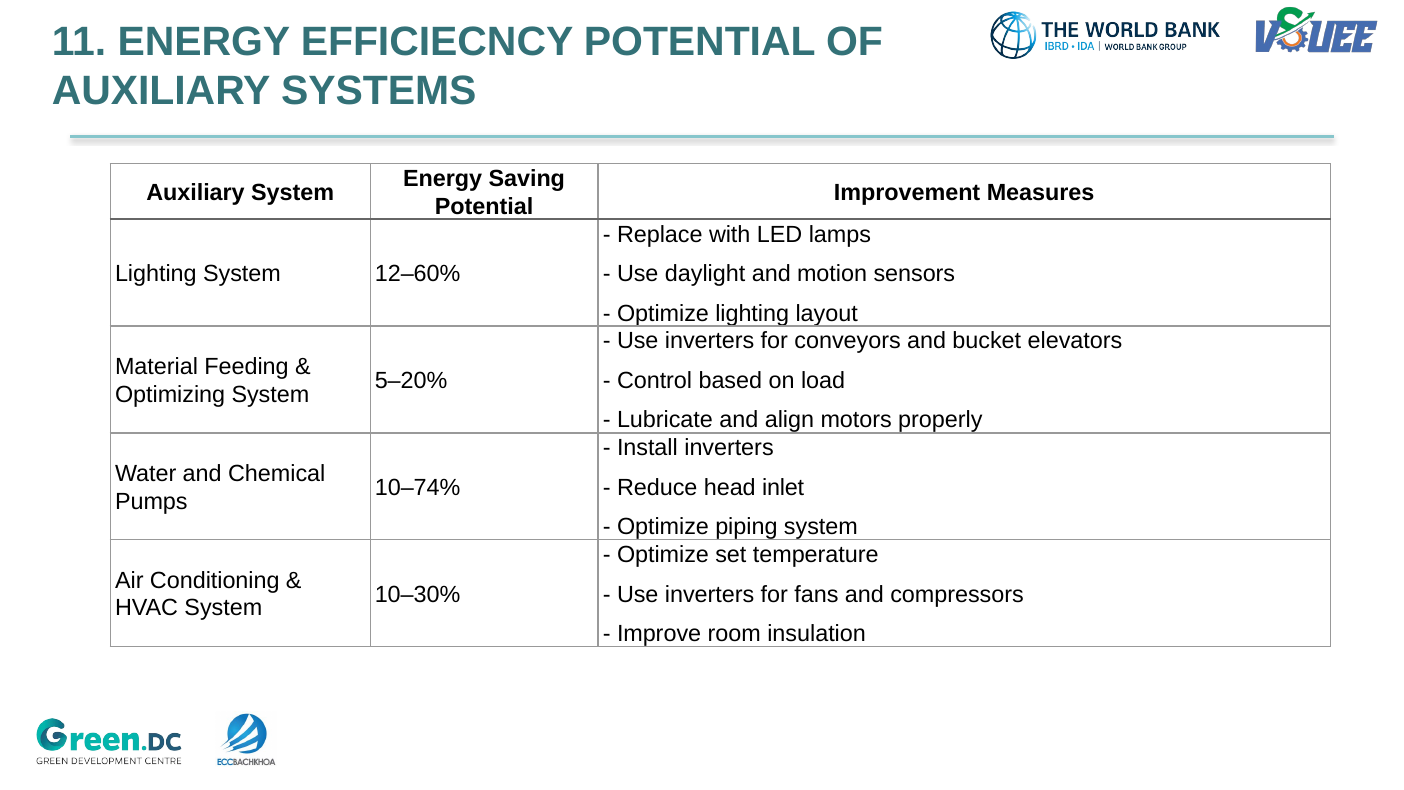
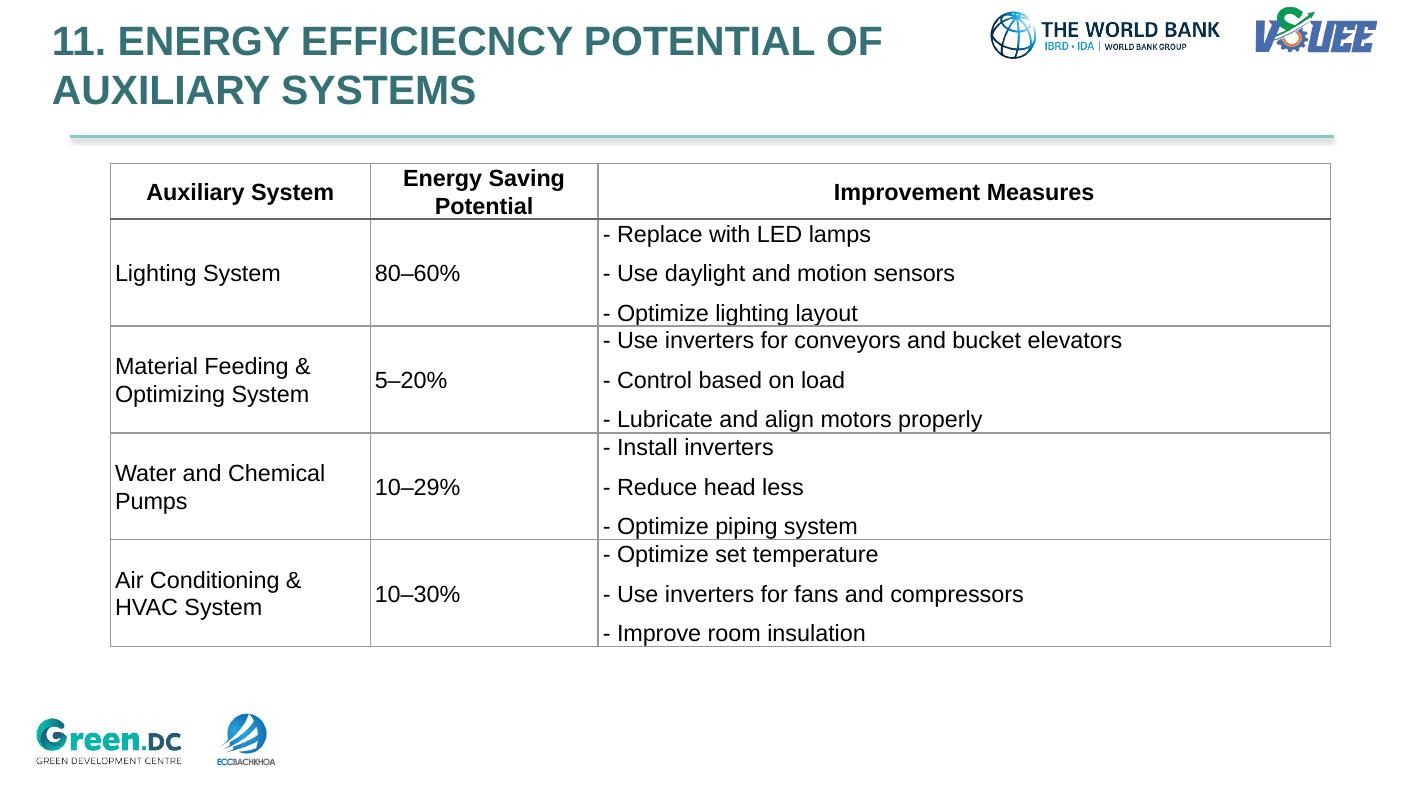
12–60%: 12–60% -> 80–60% (418, 274)
10–74%: 10–74% -> 10–29% (418, 487)
inlet: inlet -> less (783, 487)
